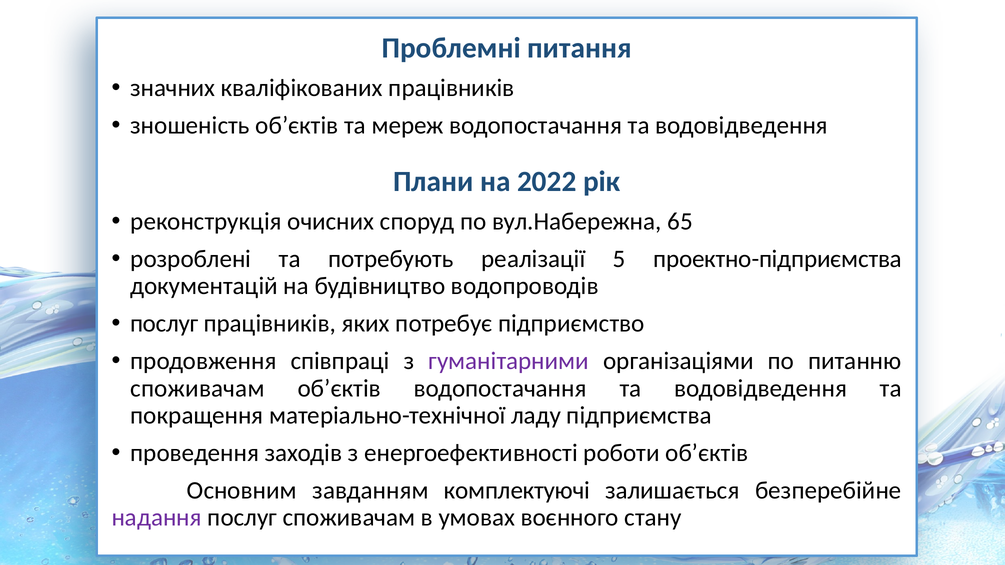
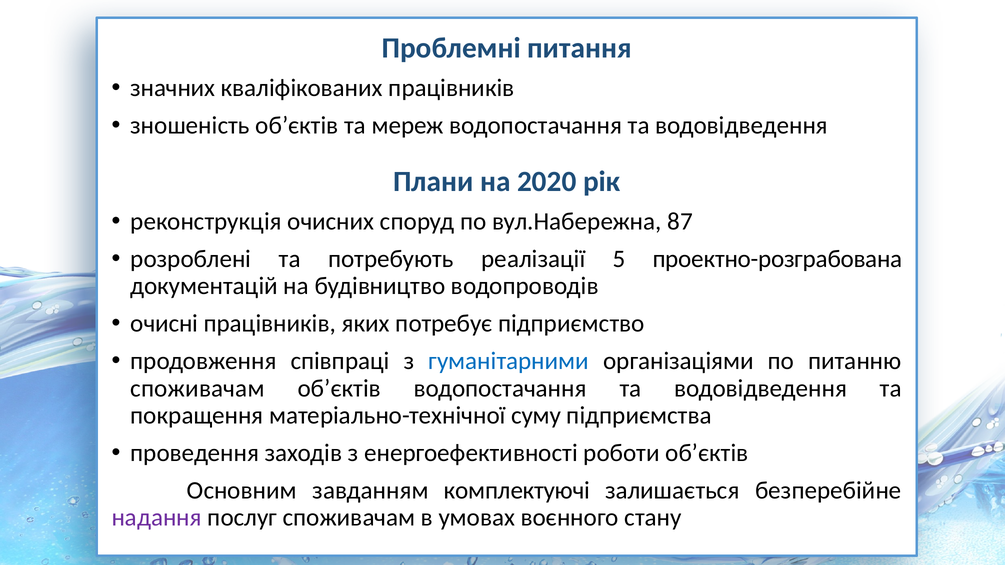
2022: 2022 -> 2020 (547, 181)
65: 65 -> 87 (680, 221)
проектно-підприємства: проектно-підприємства -> проектно-розграбована (778, 259)
послуг: послуг -> очисні (164, 324)
гуманітарними colour: purple -> blue (509, 361)
ладу: ладу -> суму (536, 416)
